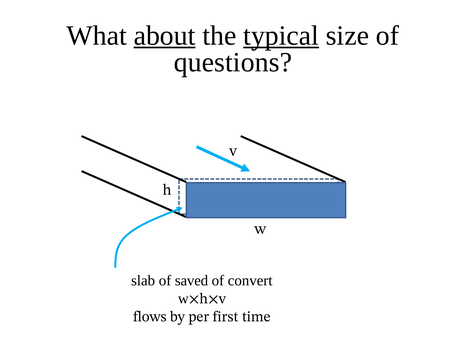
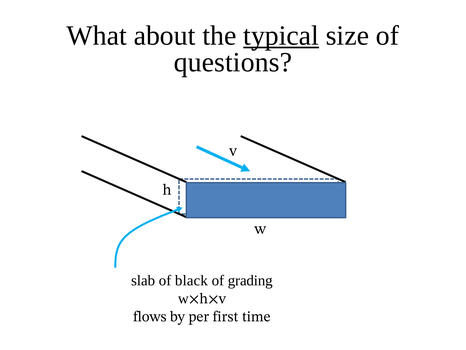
about underline: present -> none (165, 35)
saved: saved -> black (191, 280)
convert: convert -> grading (250, 280)
